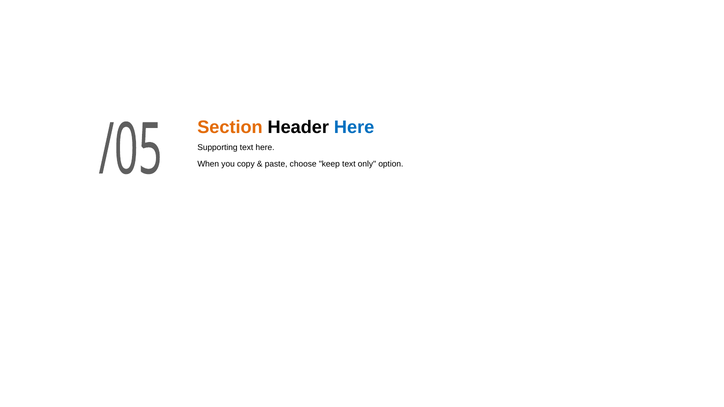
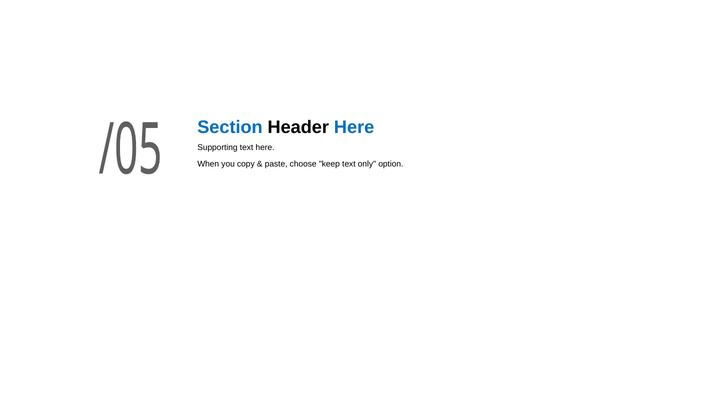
Section colour: orange -> blue (230, 128)
